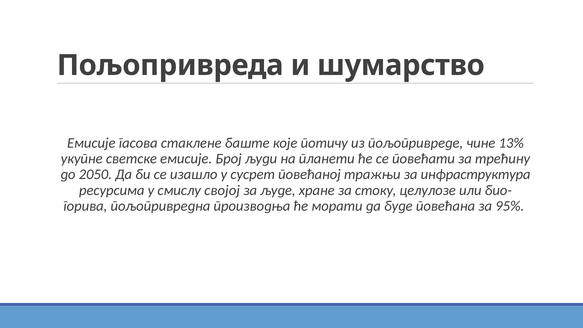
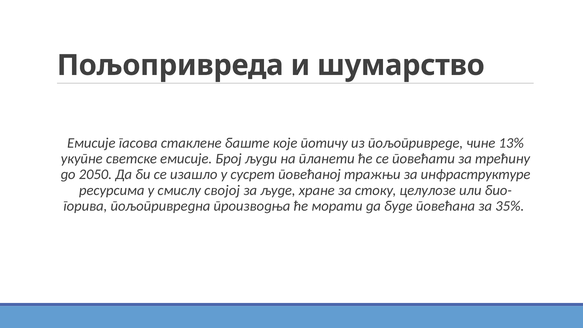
инфраструктура: инфраструктура -> инфраструктуре (476, 174)
95%: 95% -> 35% (510, 206)
